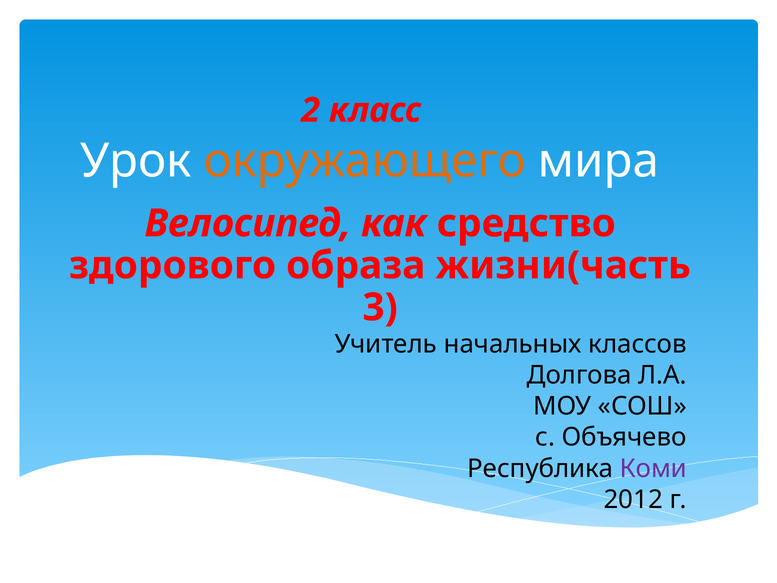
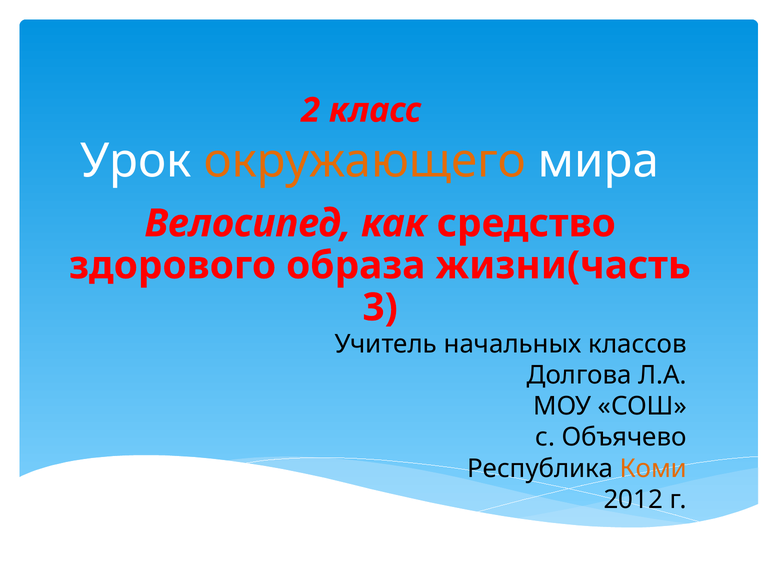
Коми colour: purple -> orange (653, 468)
